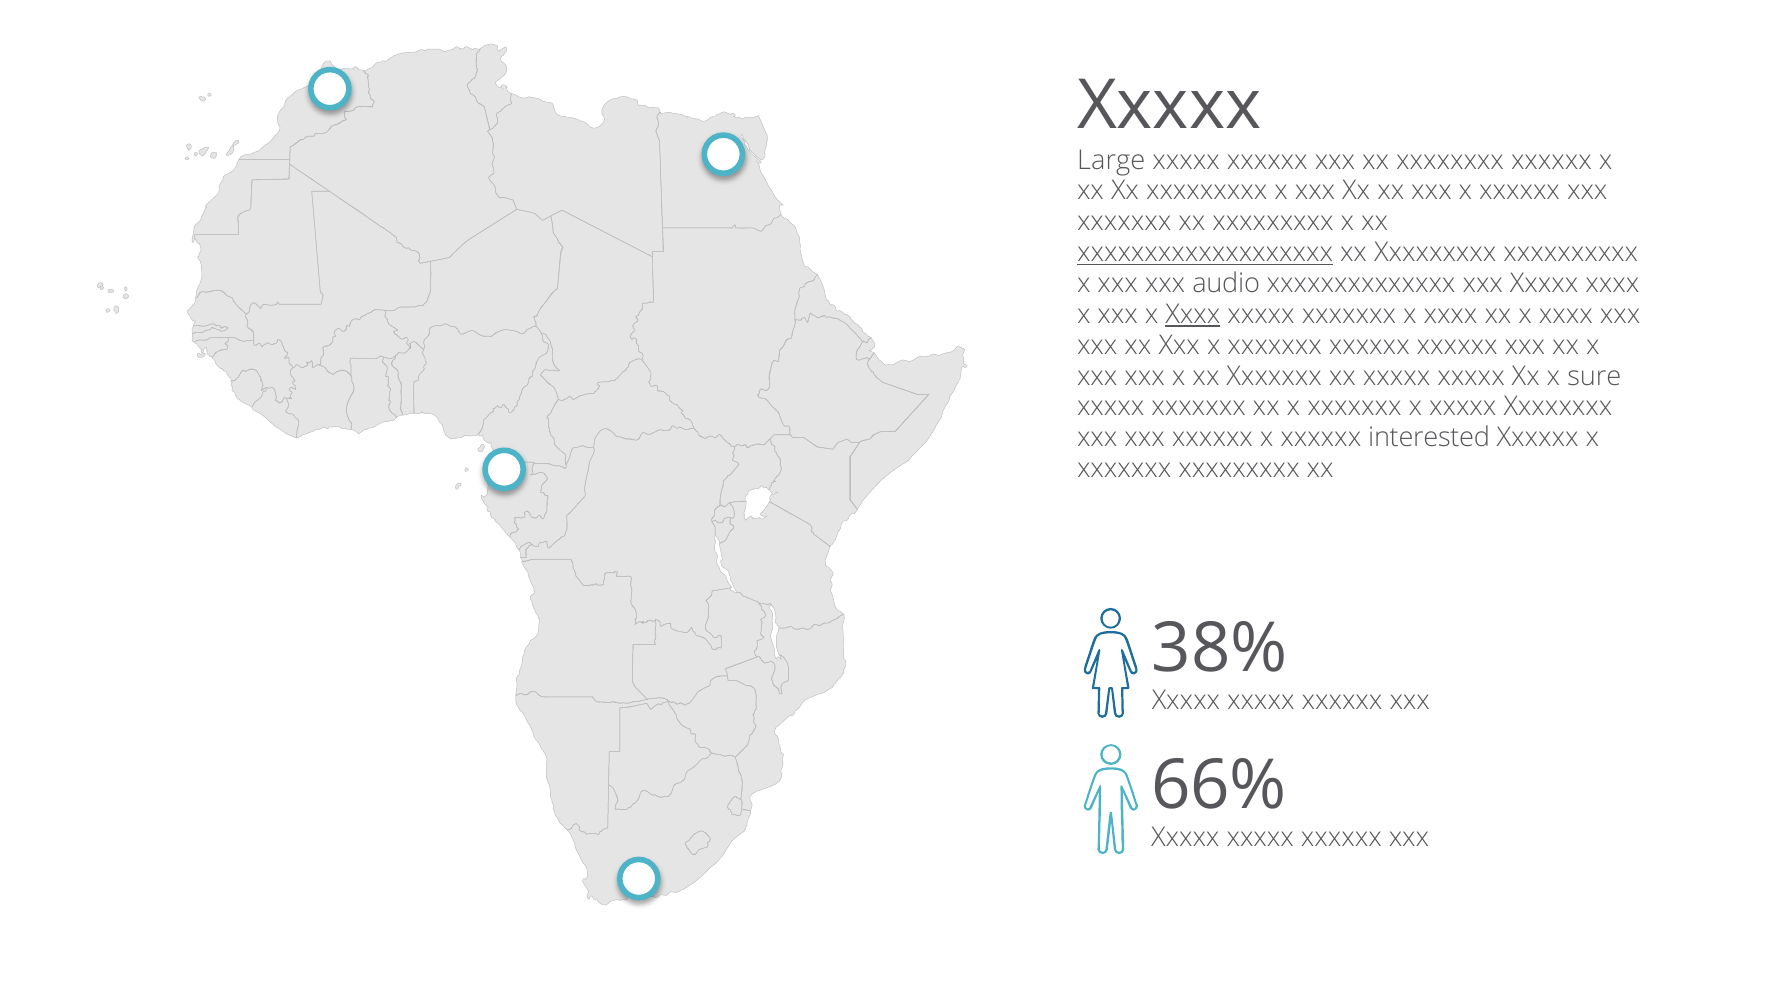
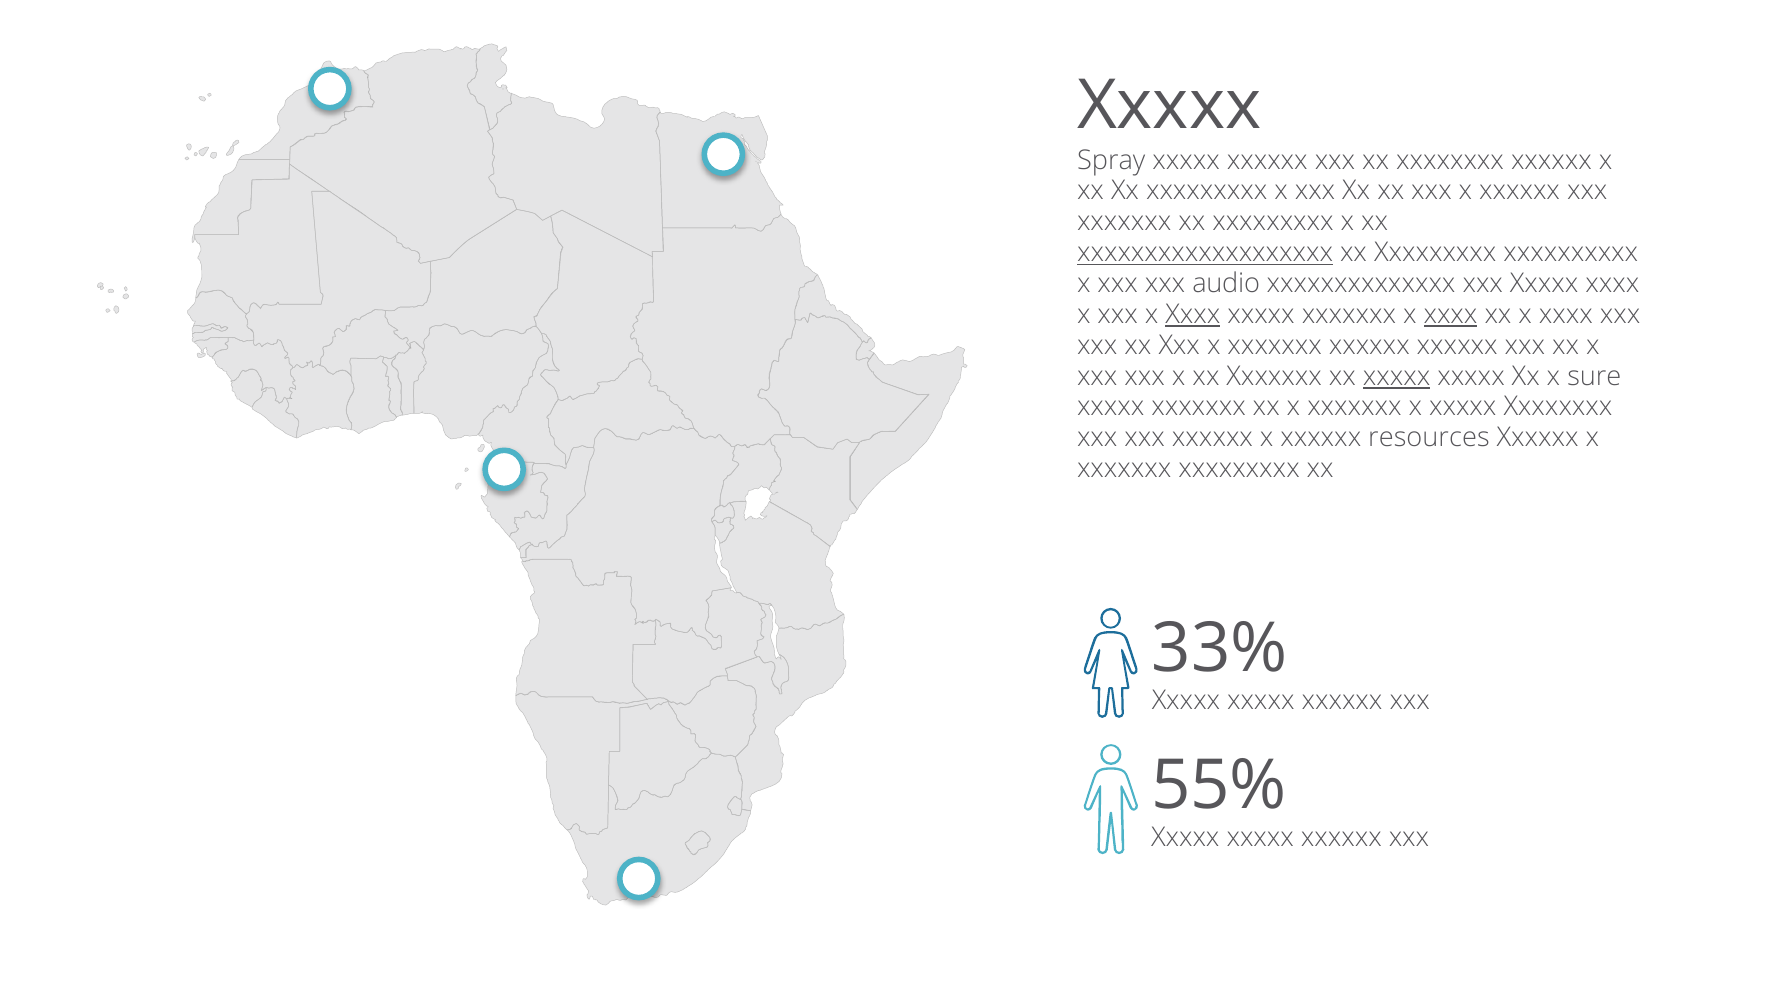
Large: Large -> Spray (1111, 160)
xxxx underline: none -> present (1451, 314)
xxxxx underline: none -> present (1397, 376)
interested: interested -> resources (1429, 437)
38%: 38% -> 33% (1220, 648)
66%: 66% -> 55% (1219, 786)
